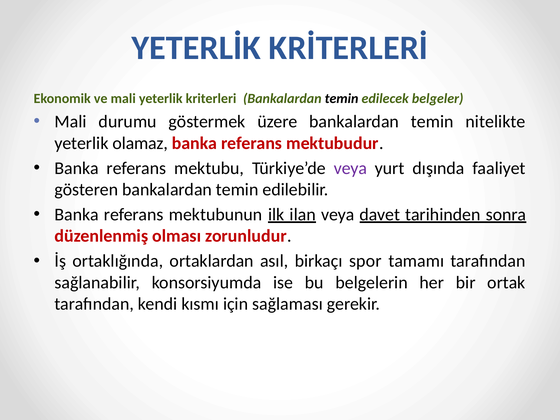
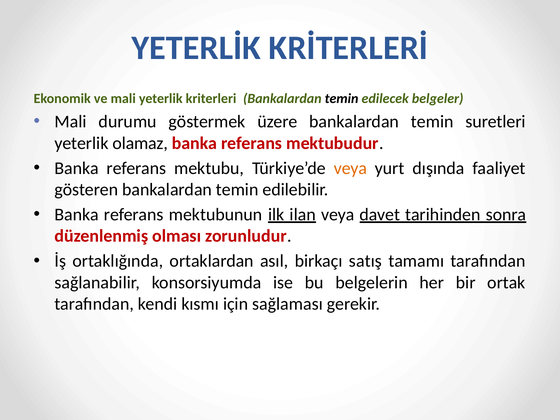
nitelikte: nitelikte -> suretleri (496, 122)
veya colour: purple -> orange (350, 168)
spor: spor -> satış (365, 261)
